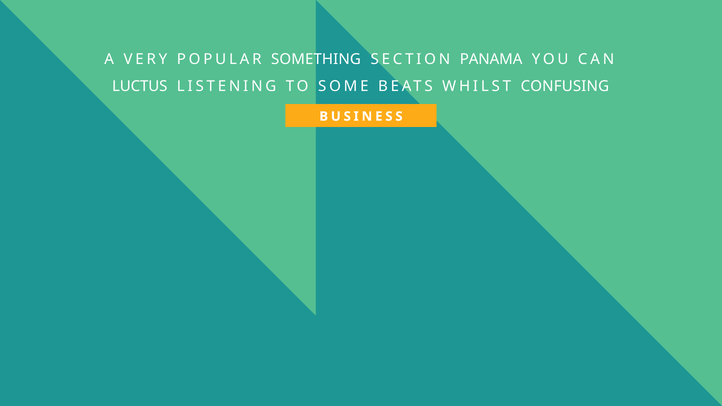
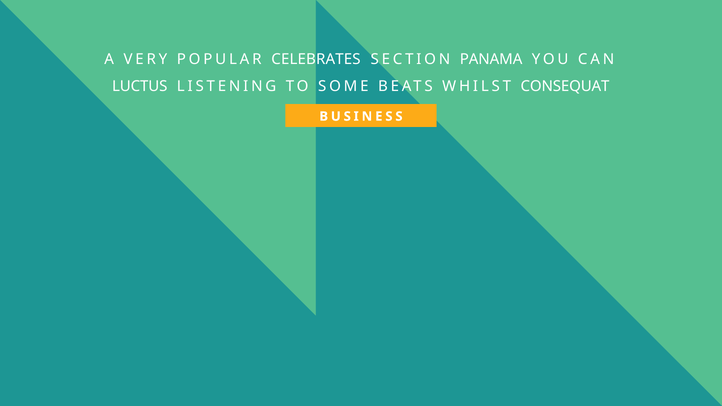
SOMETHING: SOMETHING -> CELEBRATES (316, 59)
CONFUSING: CONFUSING -> CONSEQUAT (565, 86)
